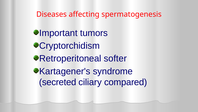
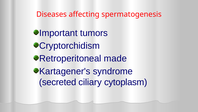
softer: softer -> made (115, 58)
compared: compared -> cytoplasm (126, 82)
